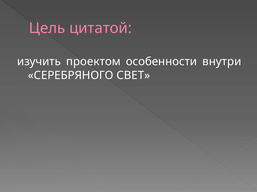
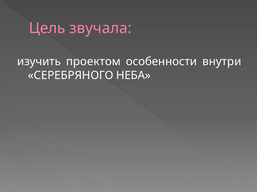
цитатой: цитатой -> звучала (100, 28)
СВЕТ: СВЕТ -> НЕБА (133, 76)
